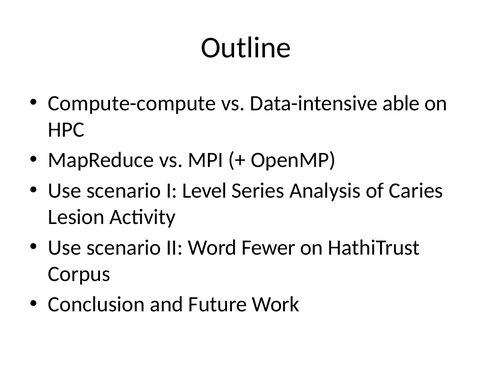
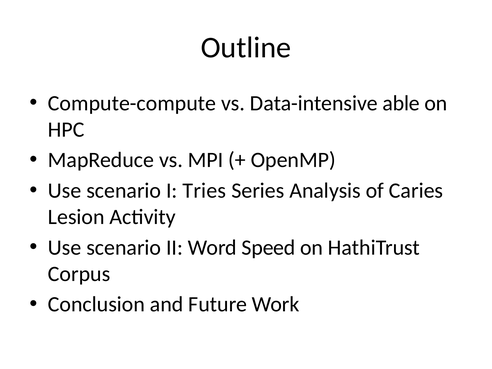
Level: Level -> Tries (204, 191)
Fewer: Fewer -> Speed (269, 248)
